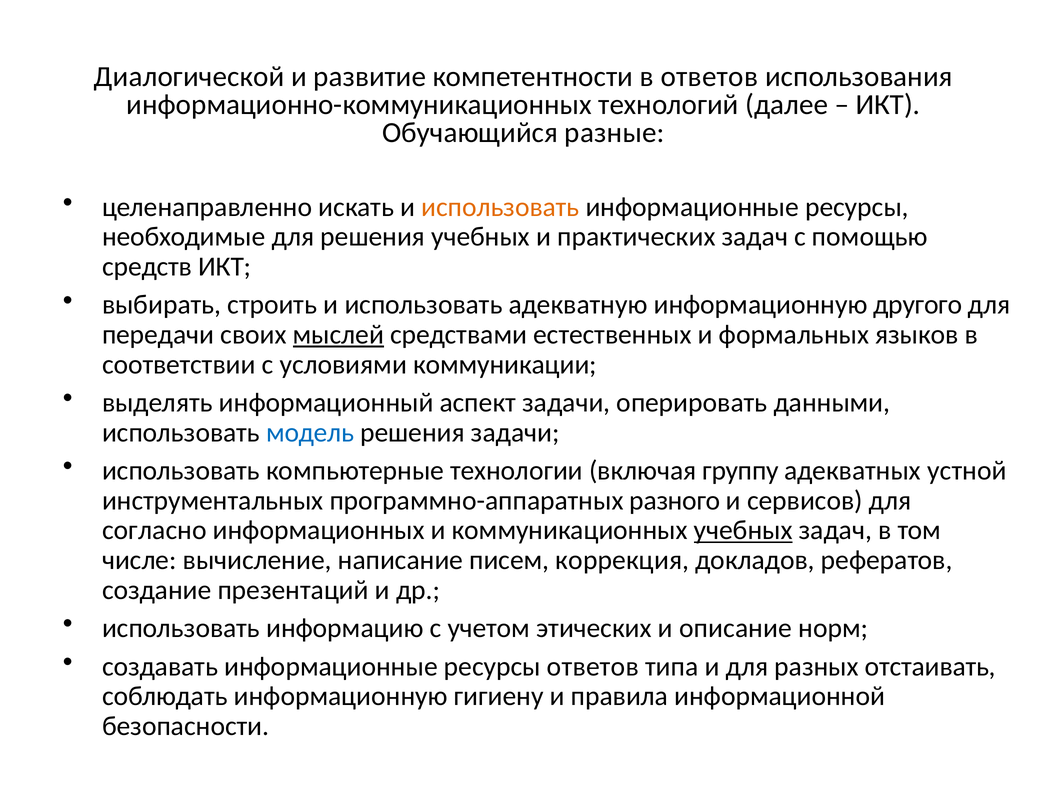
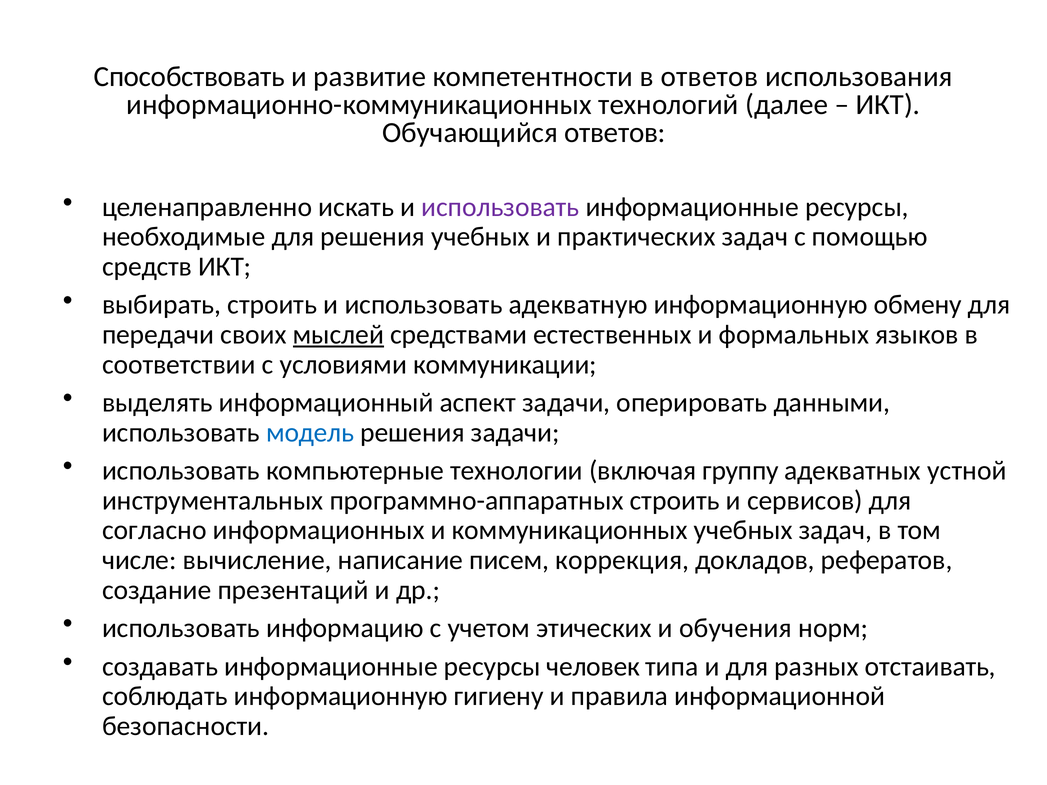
Диалогической: Диалогической -> Способствовать (189, 77)
Обучающийся разные: разные -> ответов (615, 133)
использовать colour: orange -> purple (500, 207)
другого: другого -> обмену (918, 305)
программно-аппаратных разного: разного -> строить (675, 501)
учебных underline: present -> none (743, 531)
описание: описание -> обучения (735, 628)
ресурсы ответов: ответов -> человек (593, 667)
